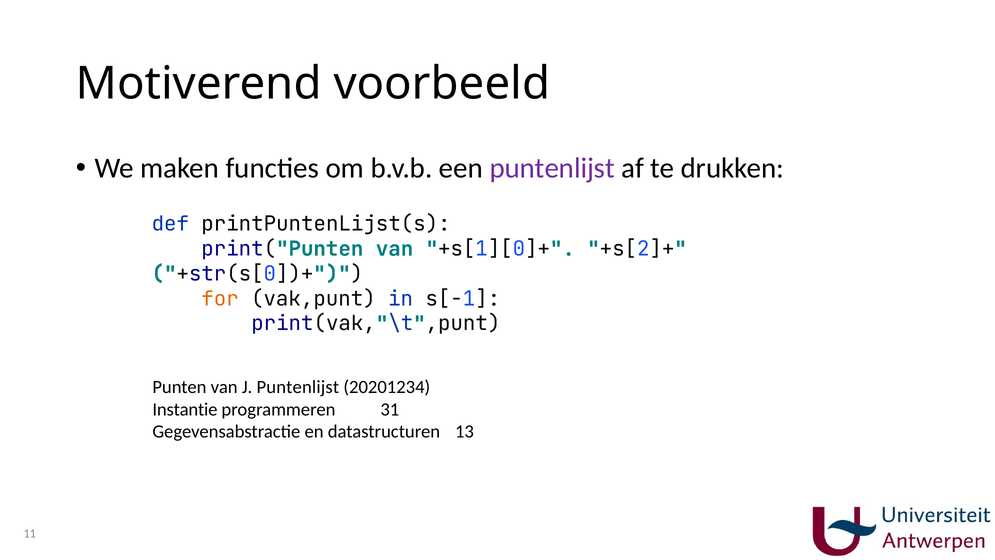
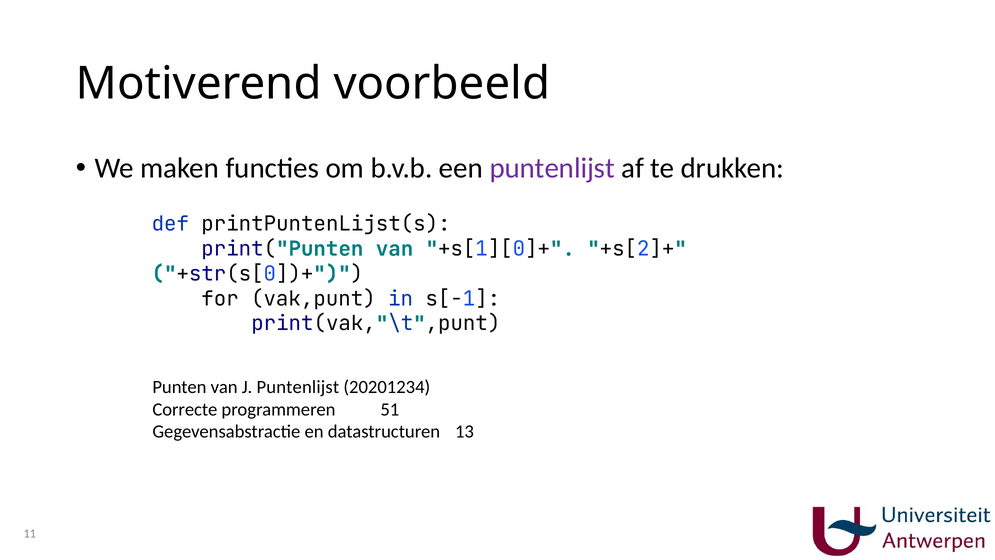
for colour: orange -> black (220, 299)
Instantie: Instantie -> Correcte (185, 409)
31: 31 -> 51 (390, 409)
